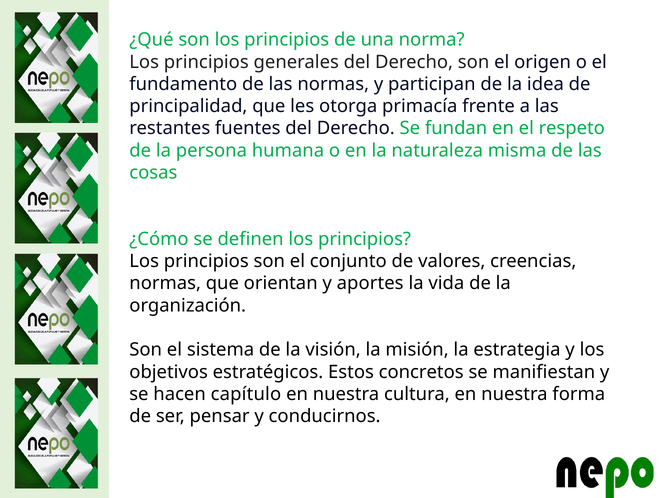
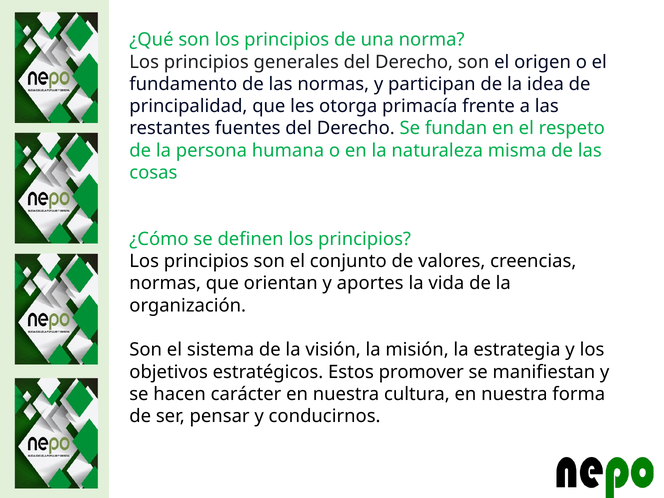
concretos: concretos -> promover (421, 372)
capítulo: capítulo -> carácter (246, 394)
